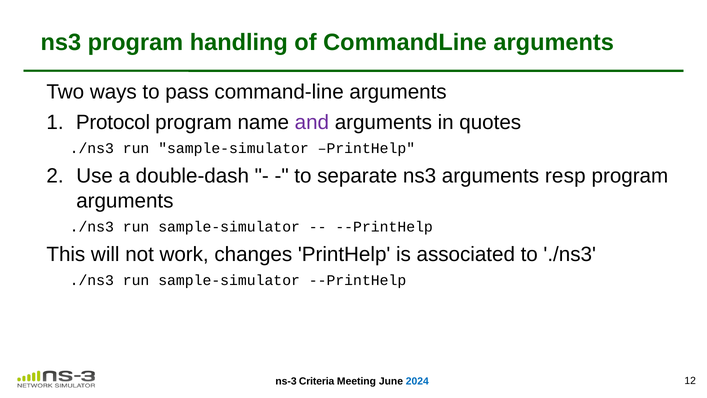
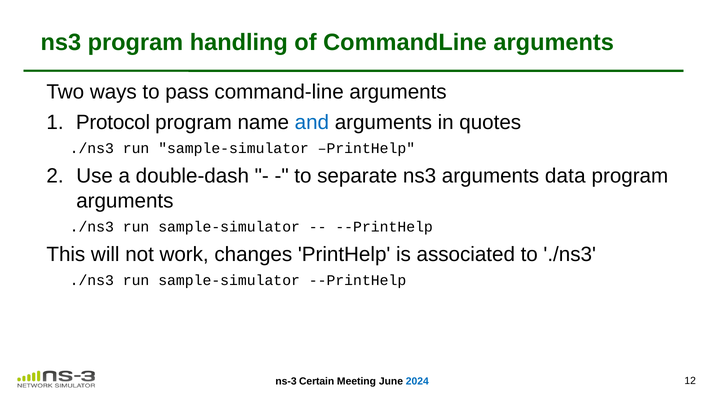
and colour: purple -> blue (312, 122)
resp: resp -> data (565, 176)
Criteria: Criteria -> Certain (317, 381)
